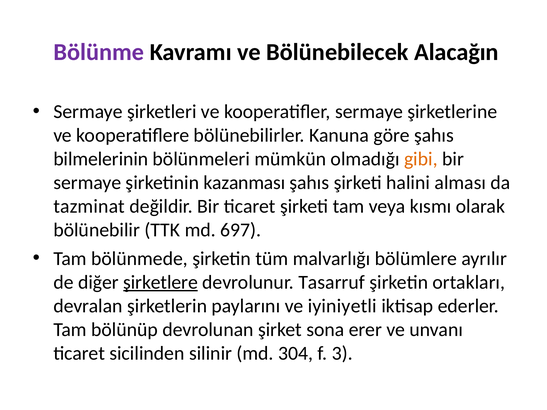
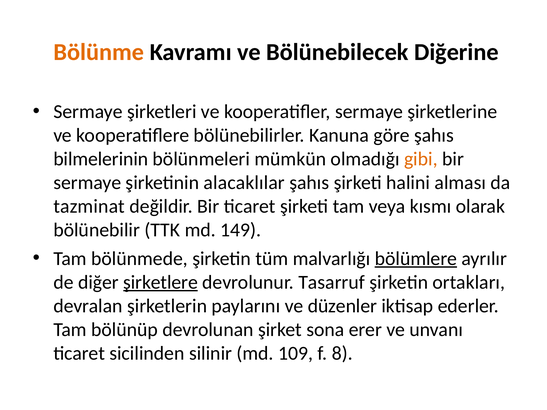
Bölünme colour: purple -> orange (99, 52)
Alacağın: Alacağın -> Diğerine (456, 52)
kazanması: kazanması -> alacaklılar (244, 183)
697: 697 -> 149 (241, 230)
bölümlere underline: none -> present (416, 259)
iyiniyetli: iyiniyetli -> düzenler (342, 306)
304: 304 -> 109 (296, 353)
3: 3 -> 8 (342, 353)
